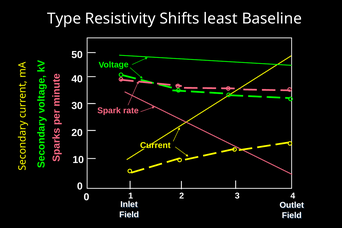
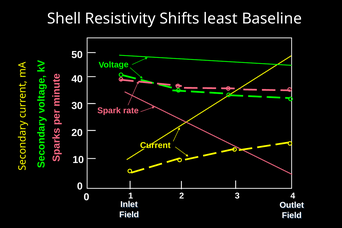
Type: Type -> Shell (64, 19)
